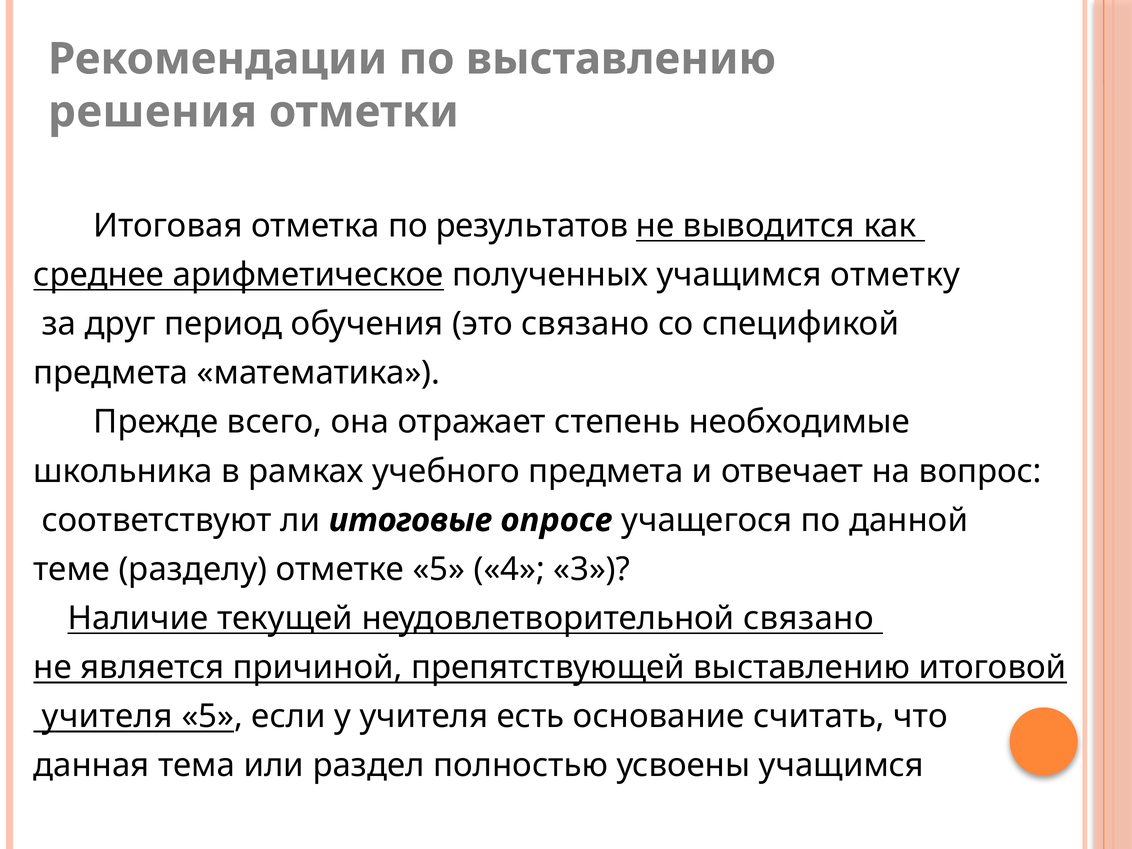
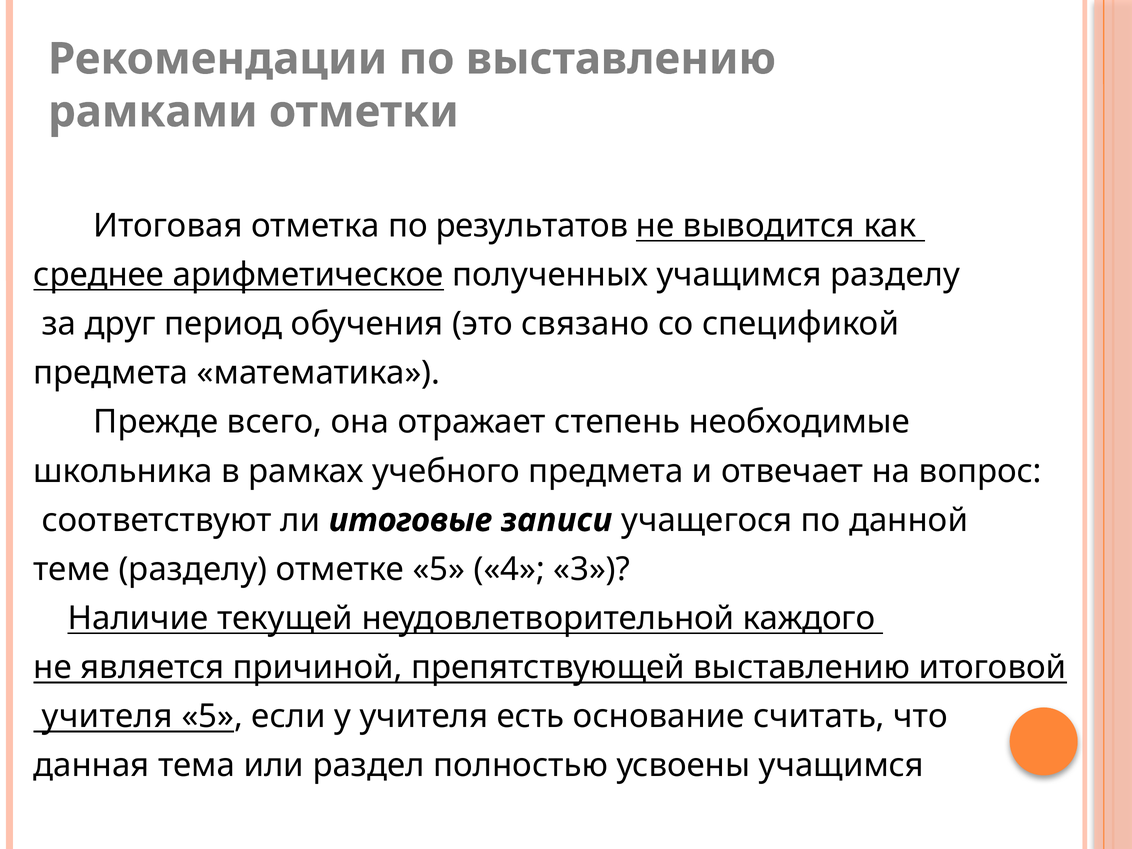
решения: решения -> рамками (153, 112)
учащимся отметку: отметку -> разделу (895, 275)
опросе: опросе -> записи (556, 520)
неудовлетворительной связано: связано -> каждого (809, 618)
